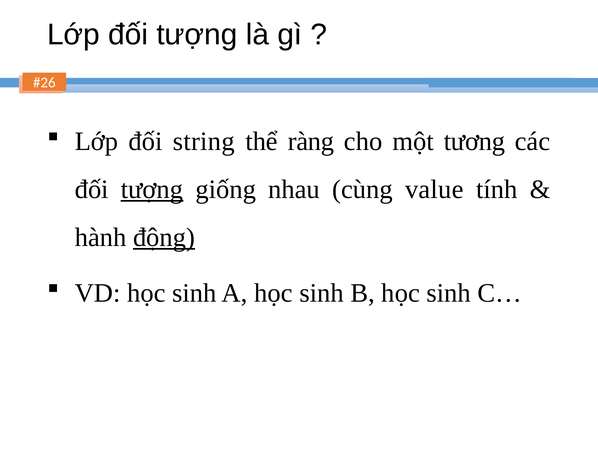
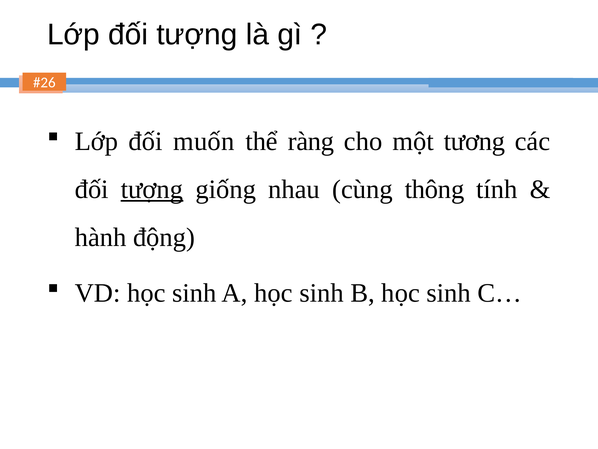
string: string -> muốn (204, 141)
value: value -> thông (435, 189)
động underline: present -> none (164, 237)
